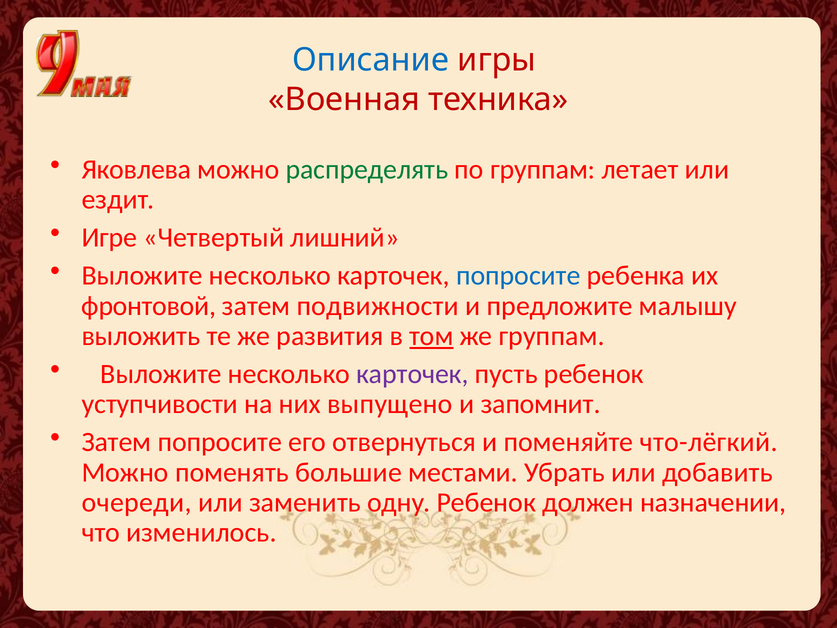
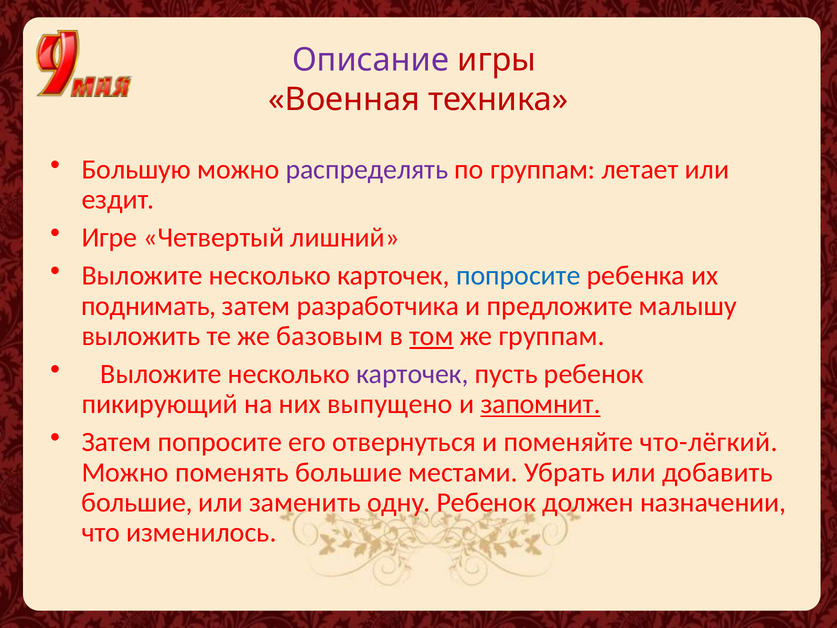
Описание colour: blue -> purple (371, 60)
Яковлева: Яковлева -> Большую (136, 169)
распределять colour: green -> purple (367, 169)
фронтовой: фронтовой -> поднимать (149, 306)
подвижности: подвижности -> разработчика (378, 306)
развития: развития -> базовым (330, 336)
уступчивости: уступчивости -> пикирующий (160, 404)
запомнит underline: none -> present (541, 404)
очереди: очереди -> большие (137, 502)
